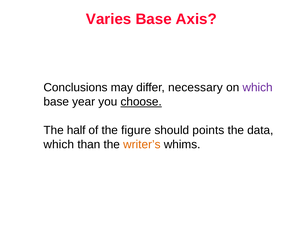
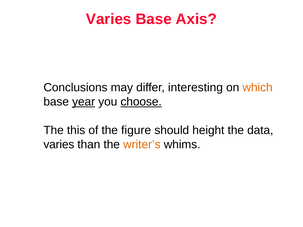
necessary: necessary -> interesting (195, 88)
which colour: purple -> orange (258, 88)
year underline: none -> present (84, 102)
half: half -> this (76, 130)
points: points -> height (208, 130)
which: which -> varies (59, 145)
